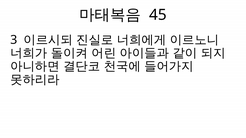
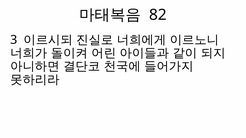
45: 45 -> 82 (158, 15)
